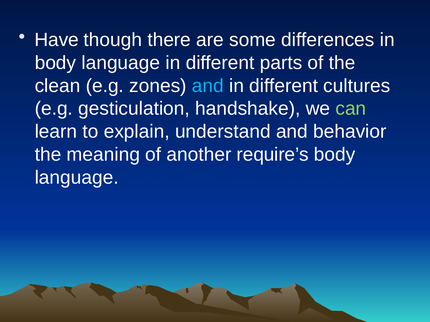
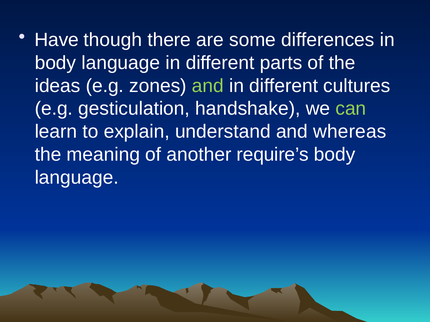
clean: clean -> ideas (58, 86)
and colour: light blue -> light green (208, 86)
behavior: behavior -> whereas (350, 132)
